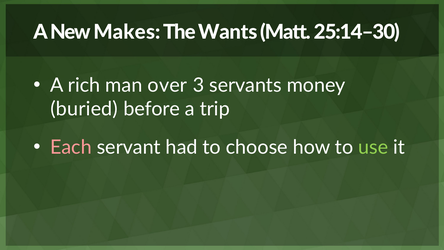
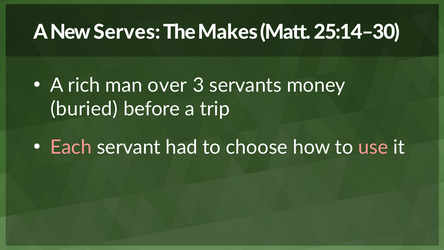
Makes: Makes -> Serves (127, 32)
Wants: Wants -> Makes (228, 32)
use colour: light green -> pink (373, 147)
